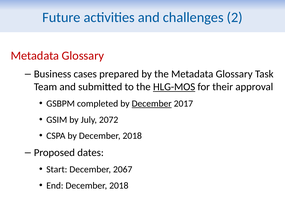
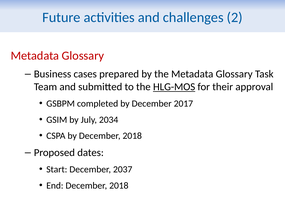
December underline: present -> none (152, 104)
2072: 2072 -> 2034 (109, 120)
2067: 2067 -> 2037 (123, 170)
